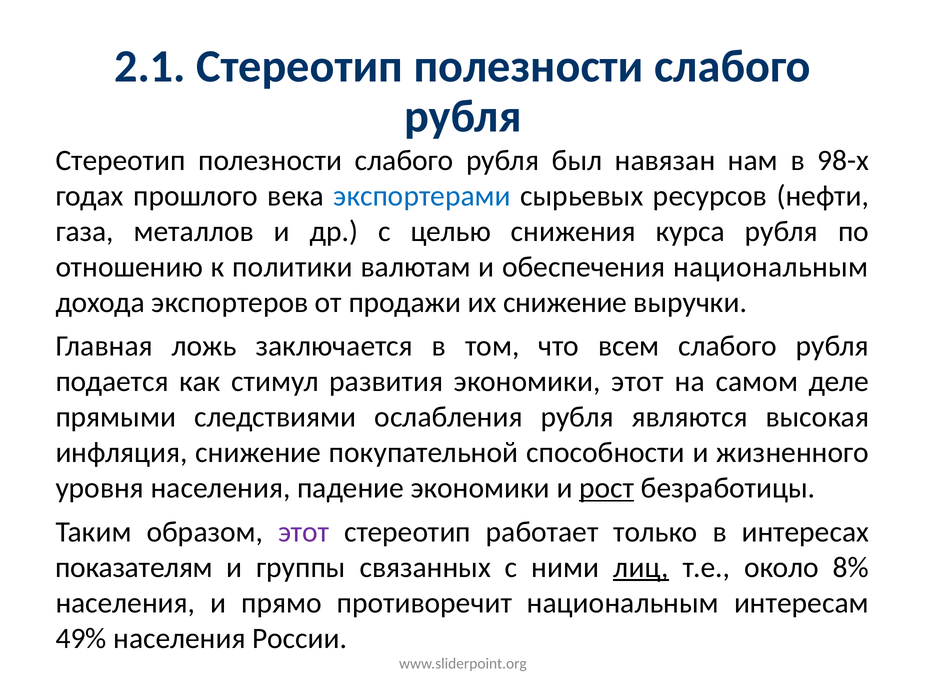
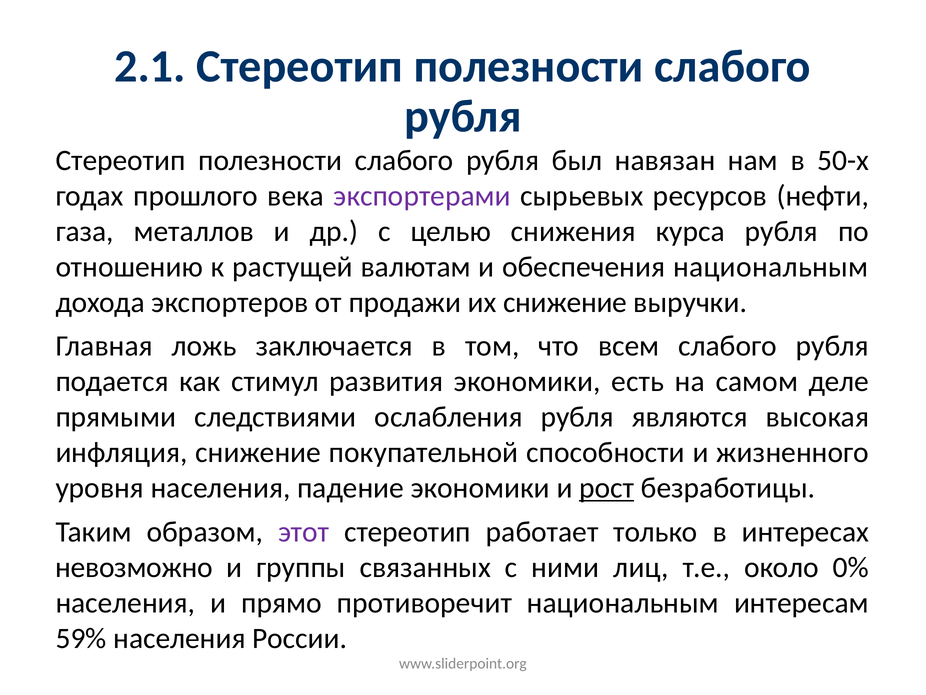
98-х: 98-х -> 50-х (843, 160)
экспортерами colour: blue -> purple (422, 196)
политики: политики -> растущей (293, 267)
экономики этот: этот -> есть (638, 381)
показателям: показателям -> невозможно (134, 567)
лиц underline: present -> none (641, 567)
8%: 8% -> 0% (851, 567)
49%: 49% -> 59% (81, 638)
